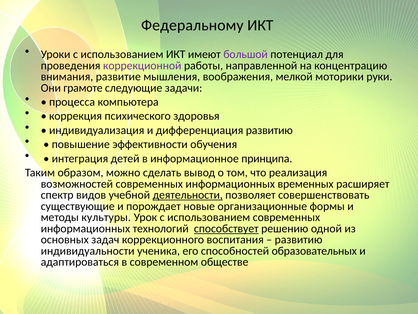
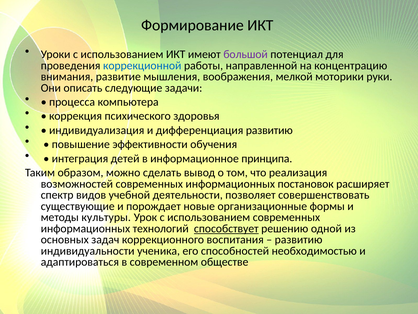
Федеральному: Федеральному -> Формирование (192, 25)
коррекционной colour: purple -> blue (142, 65)
грамоте: грамоте -> описать (83, 88)
временных: временных -> постановок (306, 184)
деятельности underline: present -> none (188, 195)
образовательных: образовательных -> необходимостью (314, 251)
